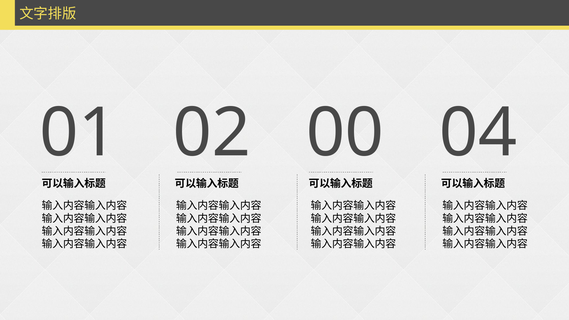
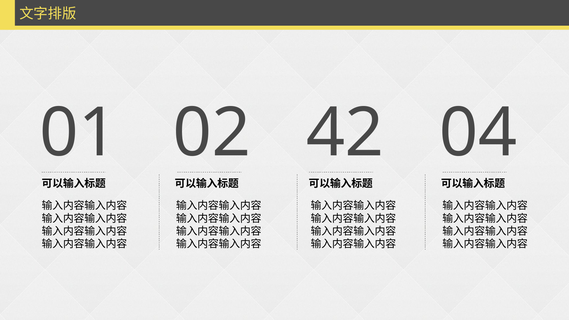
00: 00 -> 42 (345, 133)
